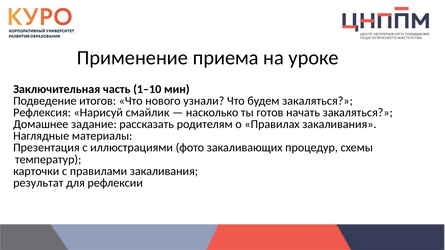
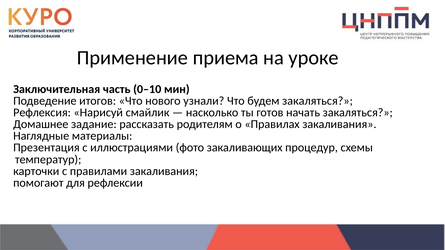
1–10: 1–10 -> 0–10 (147, 89)
результат: результат -> помогают (38, 183)
